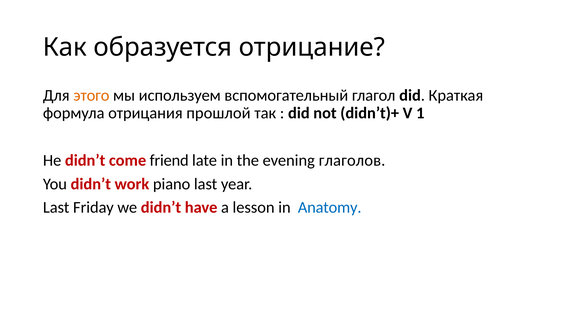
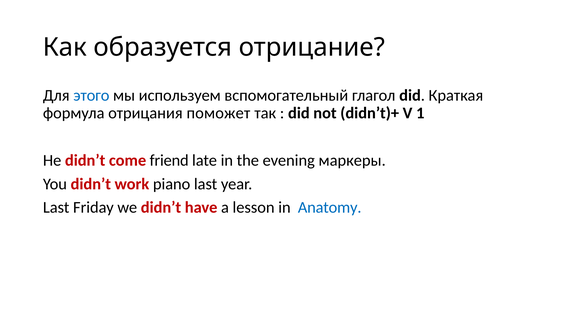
этого colour: orange -> blue (91, 95)
прошлой: прошлой -> поможет (218, 113)
глаголов: глаголов -> маркеры (352, 160)
